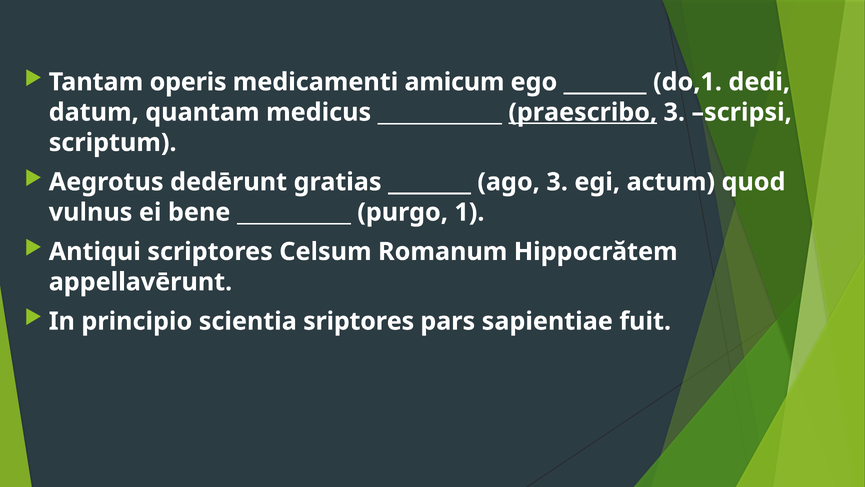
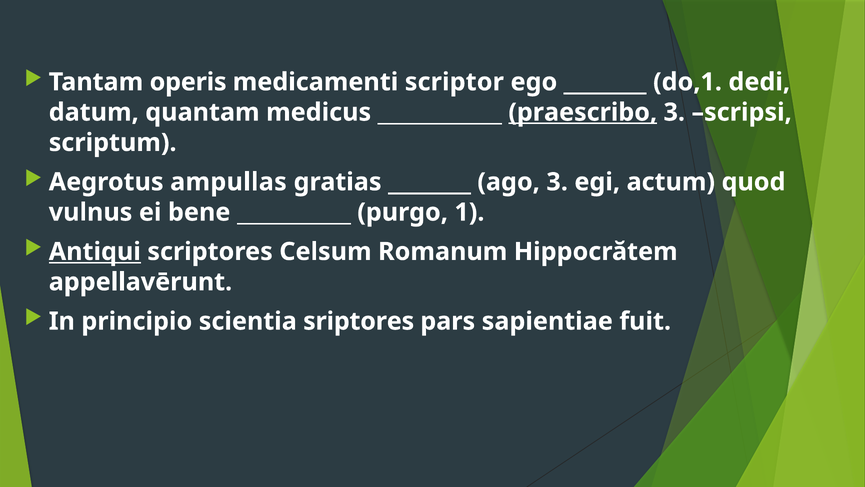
amicum: amicum -> scriptor (454, 82)
dedērunt: dedērunt -> ampullas (228, 182)
Antiqui underline: none -> present (95, 251)
